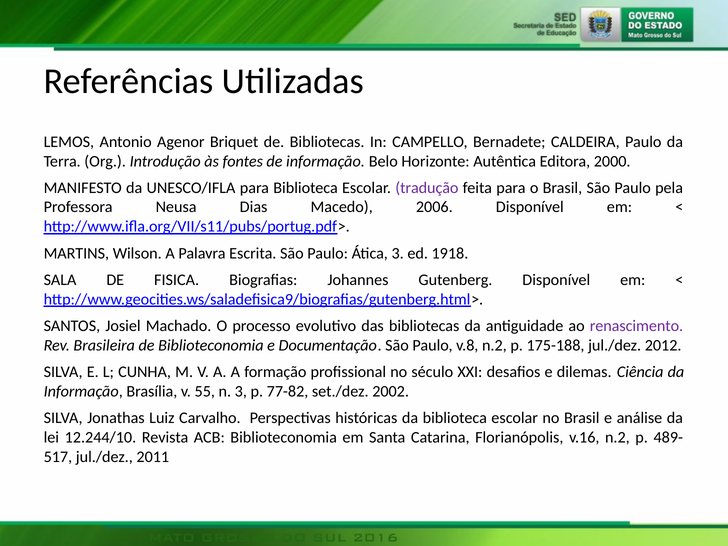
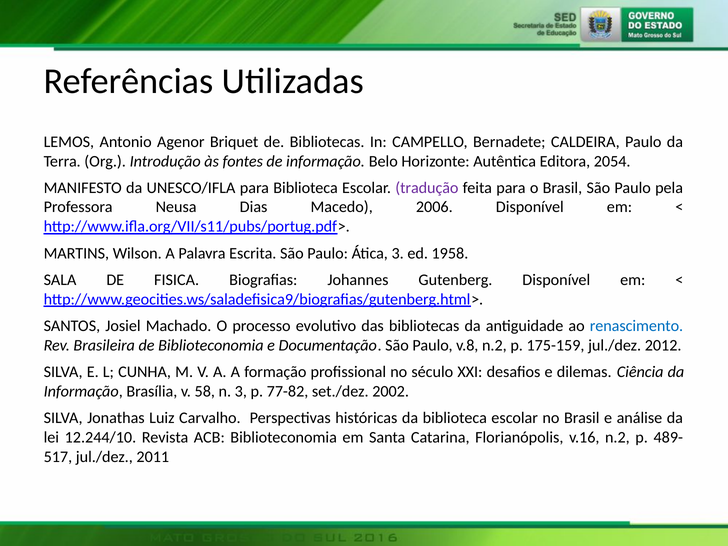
2000: 2000 -> 2054 (612, 161)
1918: 1918 -> 1958 (450, 253)
renascimento colour: purple -> blue (636, 326)
175-188: 175-188 -> 175-159 (556, 346)
55: 55 -> 58 (205, 391)
